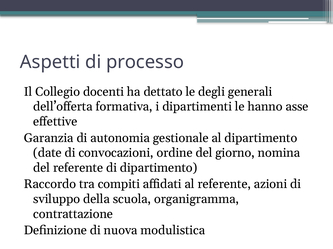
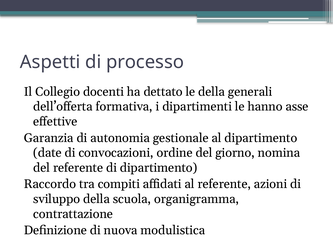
le degli: degli -> della (212, 92)
